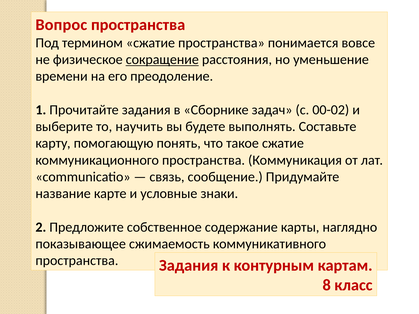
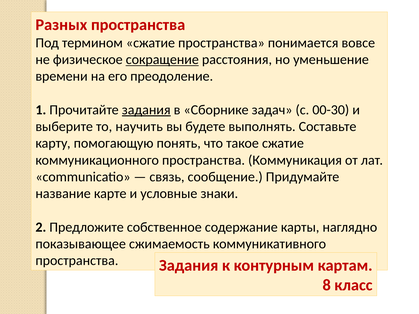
Вопрос: Вопрос -> Разных (61, 25)
задания underline: none -> present (146, 110)
00-02: 00-02 -> 00-30 (331, 110)
